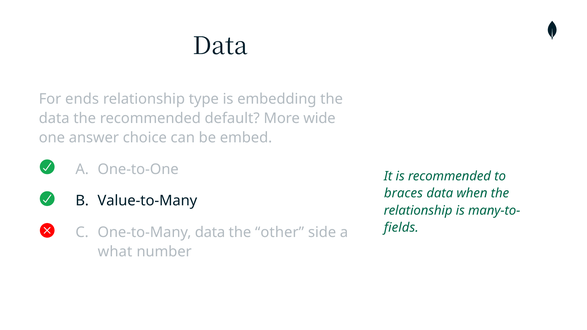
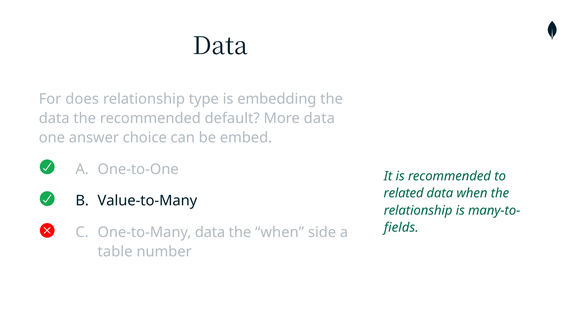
ends: ends -> does (82, 99)
More wide: wide -> data (319, 118)
braces: braces -> related (404, 193)
the other: other -> when (280, 232)
what: what -> table (115, 252)
